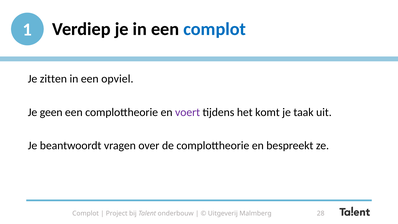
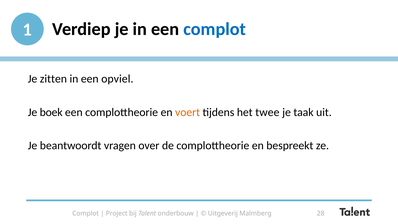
geen: geen -> boek (51, 112)
voert colour: purple -> orange (188, 112)
komt: komt -> twee (267, 112)
